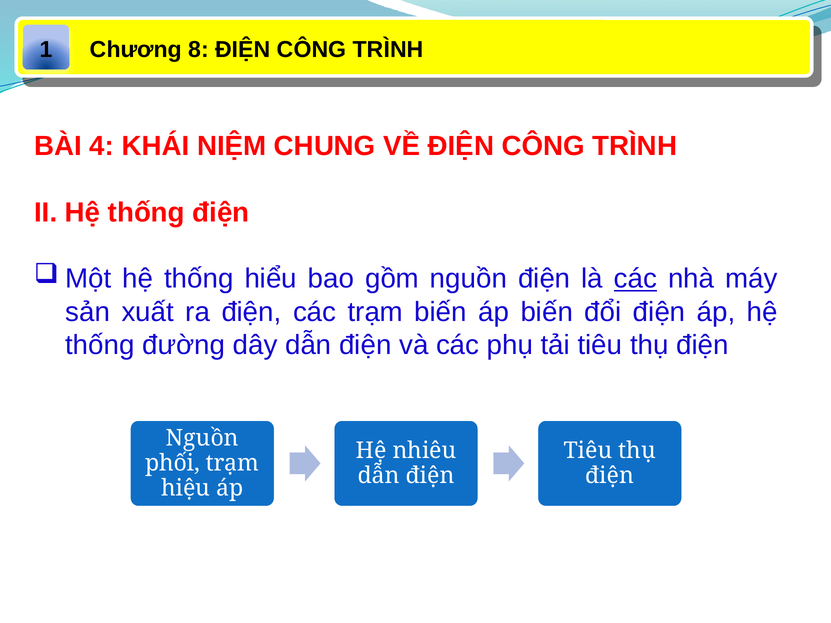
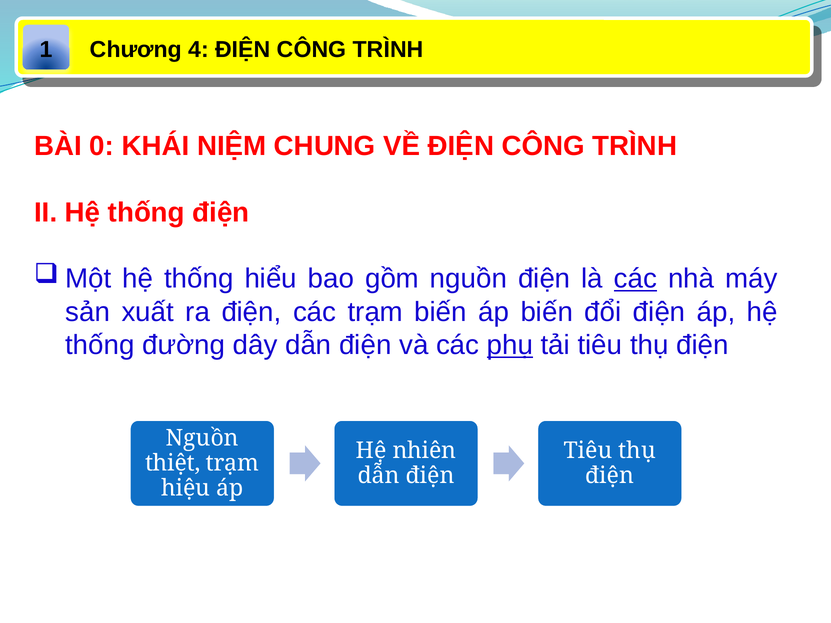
8: 8 -> 4 (199, 50)
4: 4 -> 0 (102, 146)
phụ underline: none -> present (510, 345)
nhiêu: nhiêu -> nhiên (424, 451)
phối: phối -> thiệt (173, 463)
